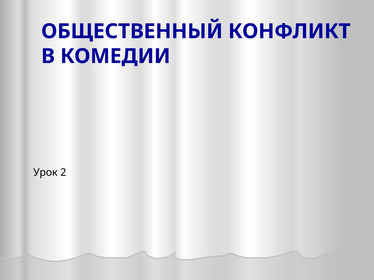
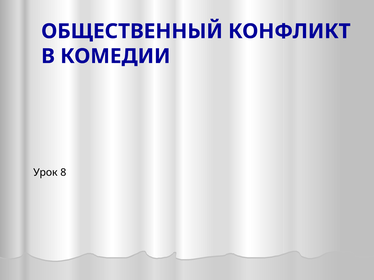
2: 2 -> 8 (63, 173)
